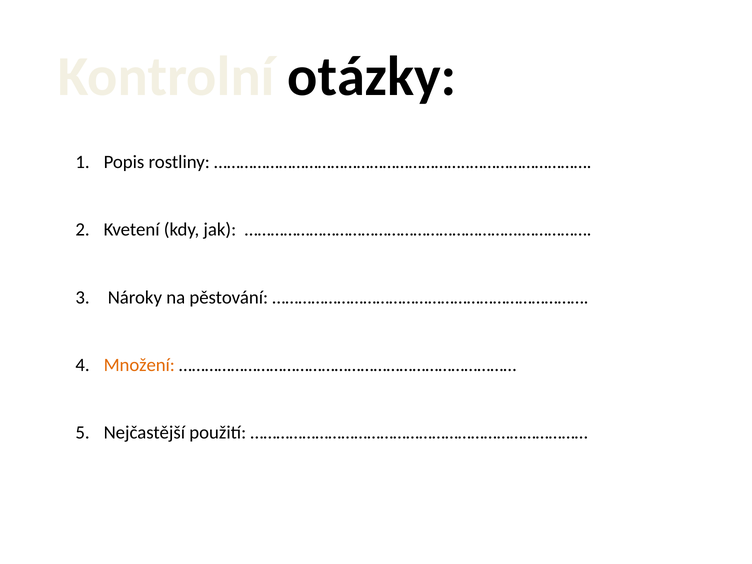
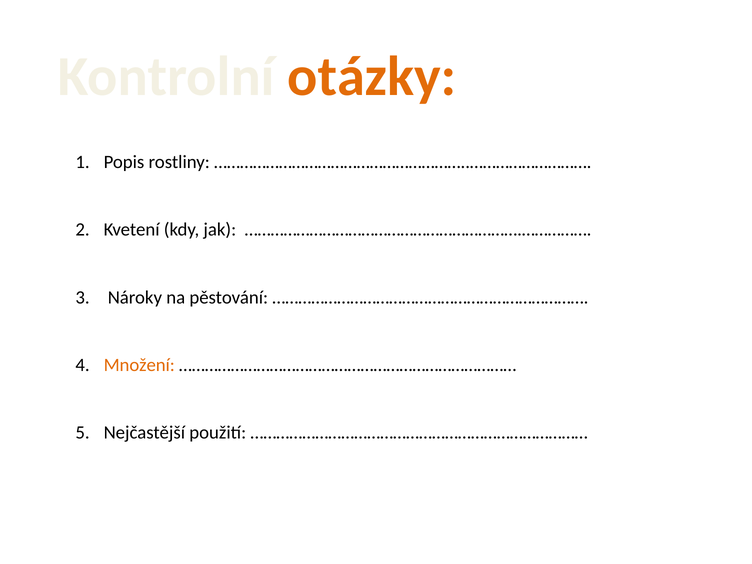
otázky colour: black -> orange (372, 77)
